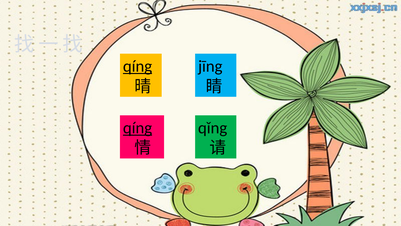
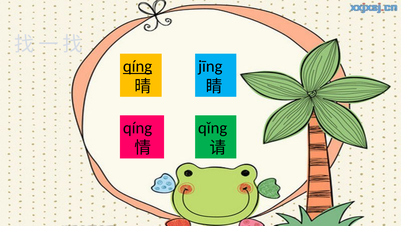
qíng underline: present -> none (138, 128)
